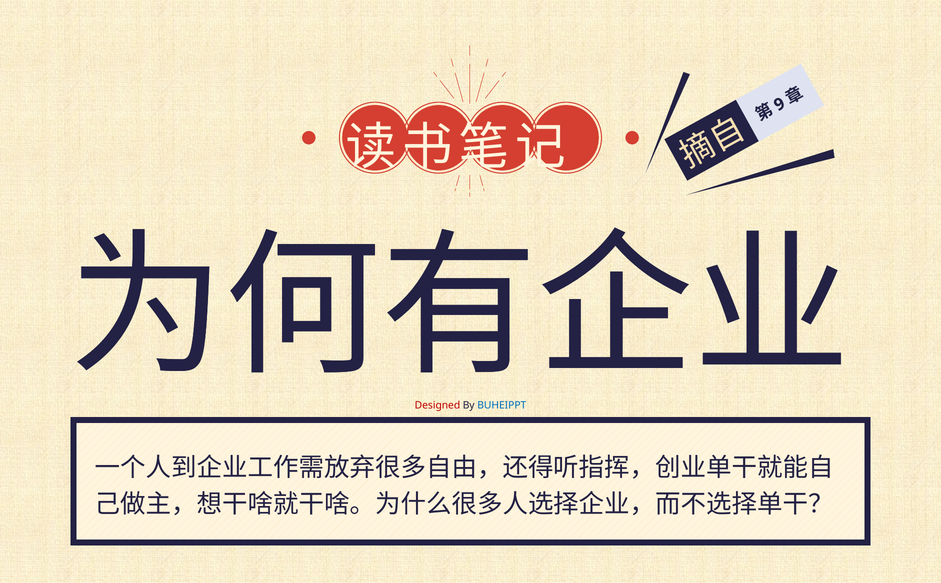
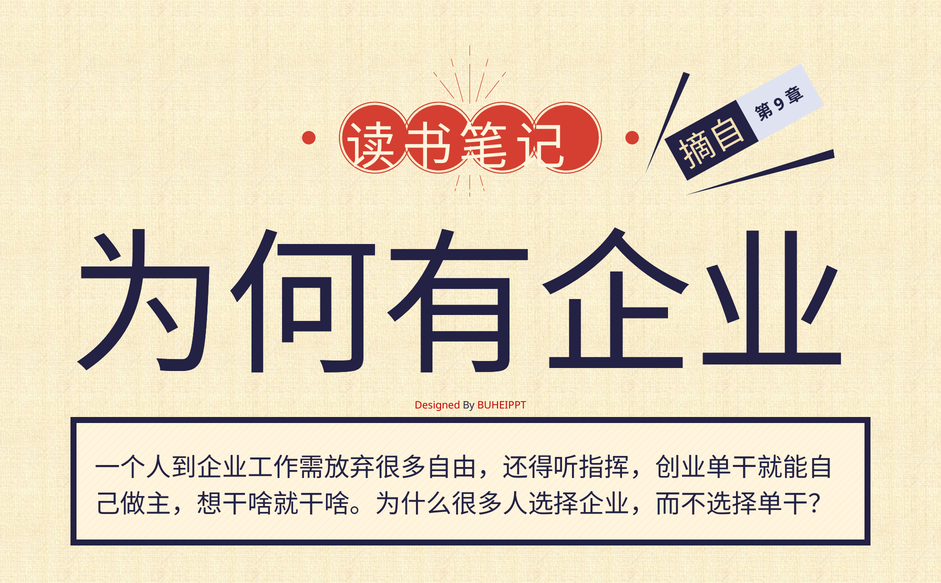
BUHEIPPT colour: blue -> red (502, 406)
